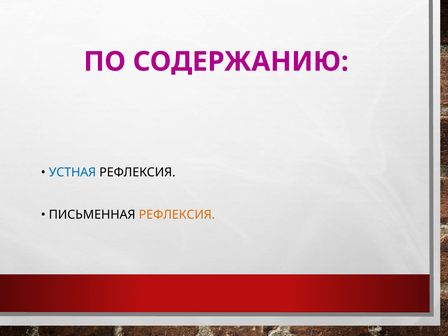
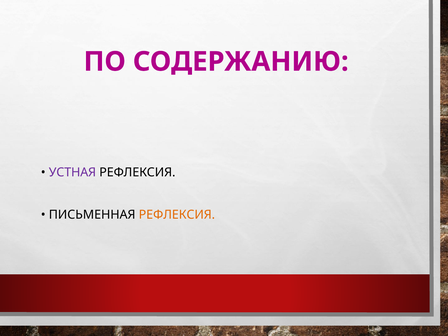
УСТНАЯ colour: blue -> purple (72, 172)
